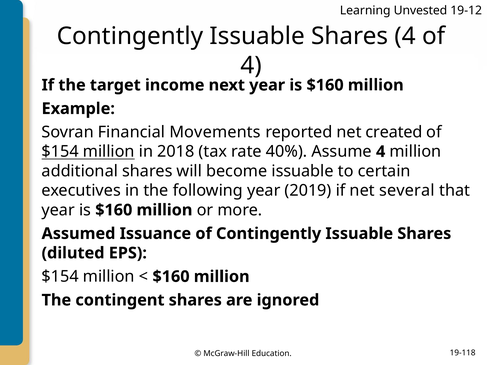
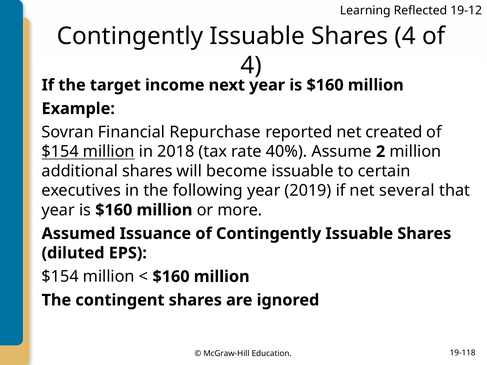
Unvested: Unvested -> Reflected (420, 10)
Movements: Movements -> Repurchase (215, 132)
Assume 4: 4 -> 2 (381, 152)
